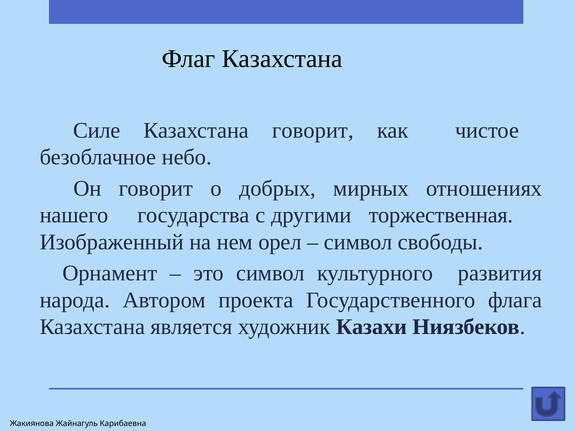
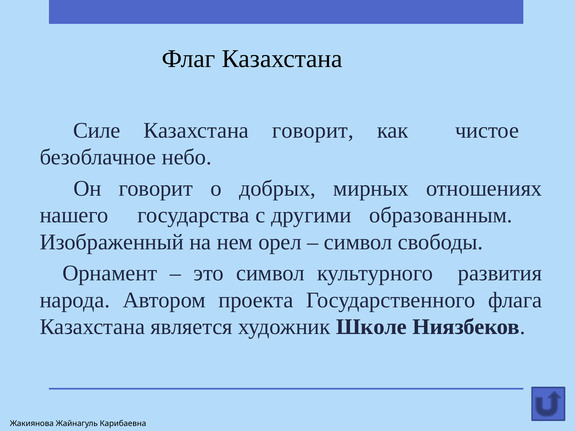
торжественная: торжественная -> образованным (441, 215)
Казахи: Казахи -> Школе (371, 327)
